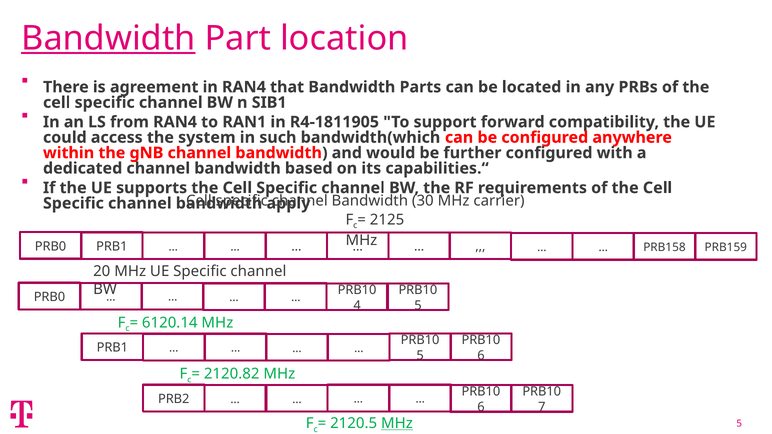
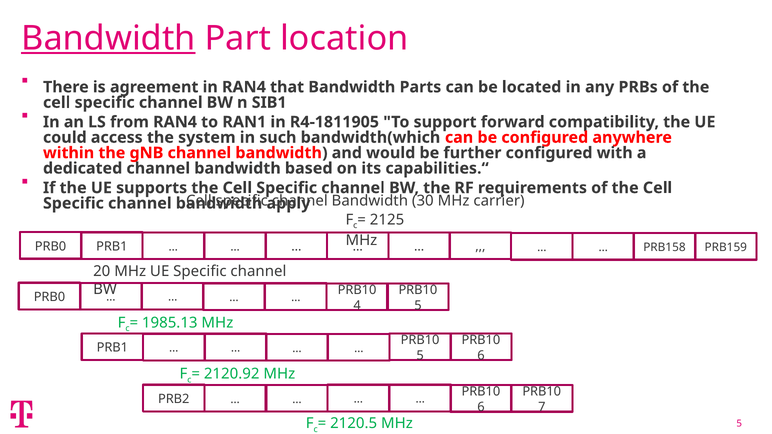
6120.14: 6120.14 -> 1985.13 (170, 323)
2120.82: 2120.82 -> 2120.92 (232, 374)
MHz underline: present -> none (397, 424)
